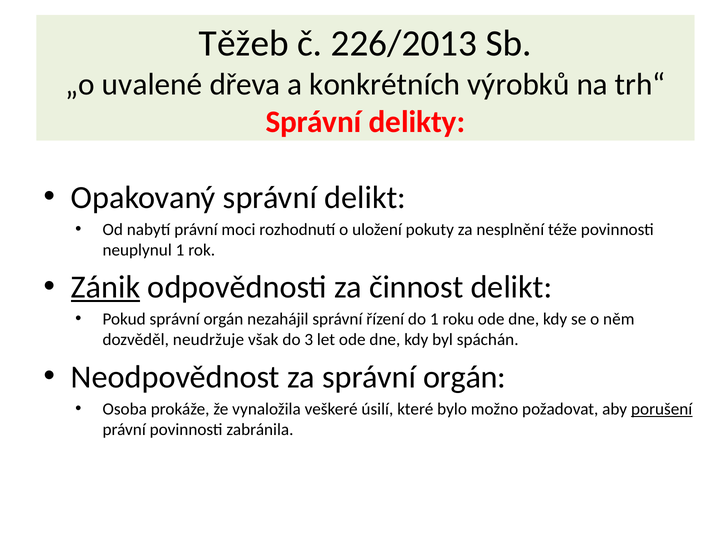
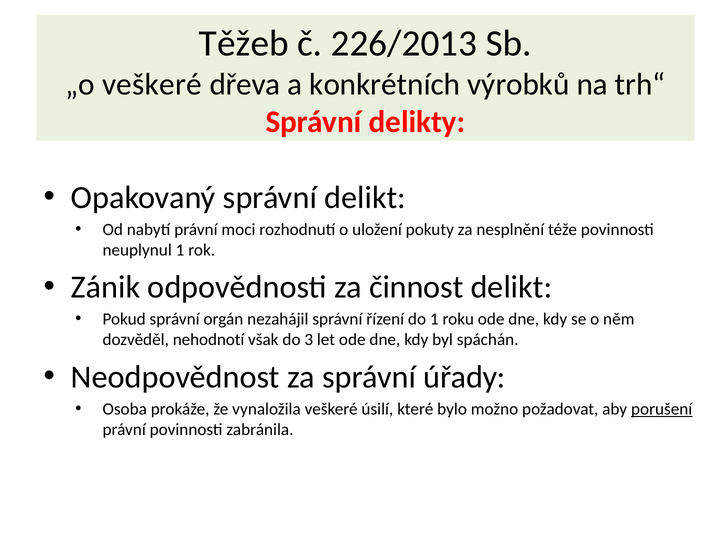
„o uvalené: uvalené -> veškeré (152, 84)
Zánik underline: present -> none (106, 287)
neudržuje: neudržuje -> nehodnotí (209, 340)
za správní orgán: orgán -> úřady (464, 377)
